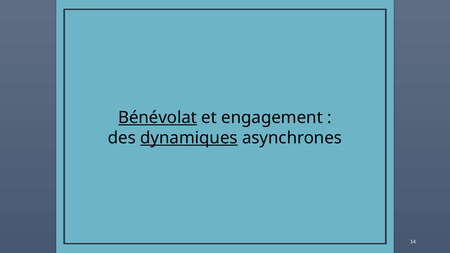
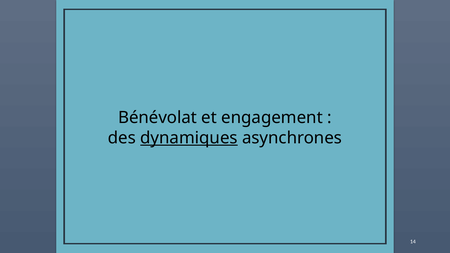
Bénévolat underline: present -> none (158, 118)
